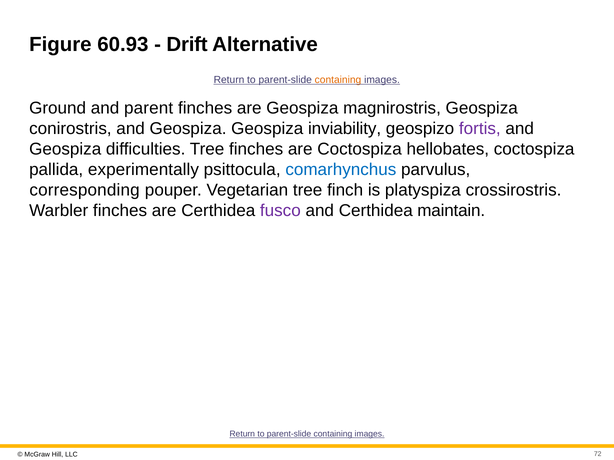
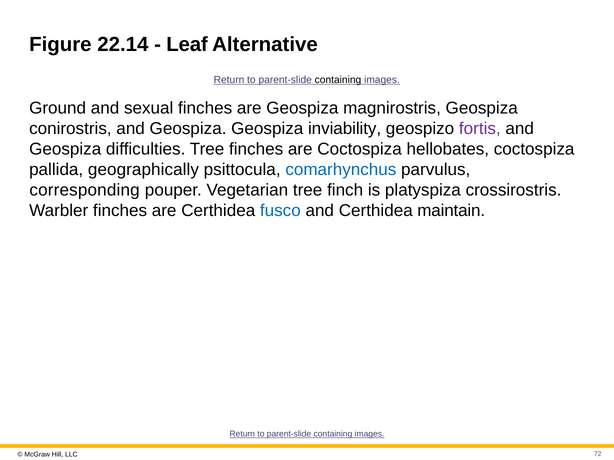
60.93: 60.93 -> 22.14 (123, 45)
Drift: Drift -> Leaf (187, 45)
containing colour: orange -> black (338, 80)
parent: parent -> sexual (149, 108)
experimentally: experimentally -> geographically (143, 170)
fusco colour: purple -> blue (280, 211)
